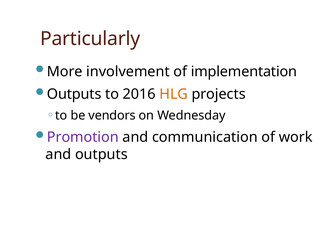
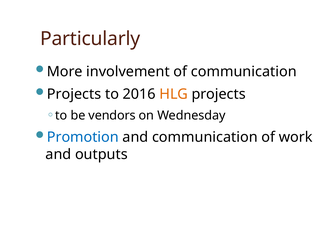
of implementation: implementation -> communication (244, 72)
Outputs: Outputs -> Projects (74, 94)
Promotion colour: purple -> blue (83, 137)
